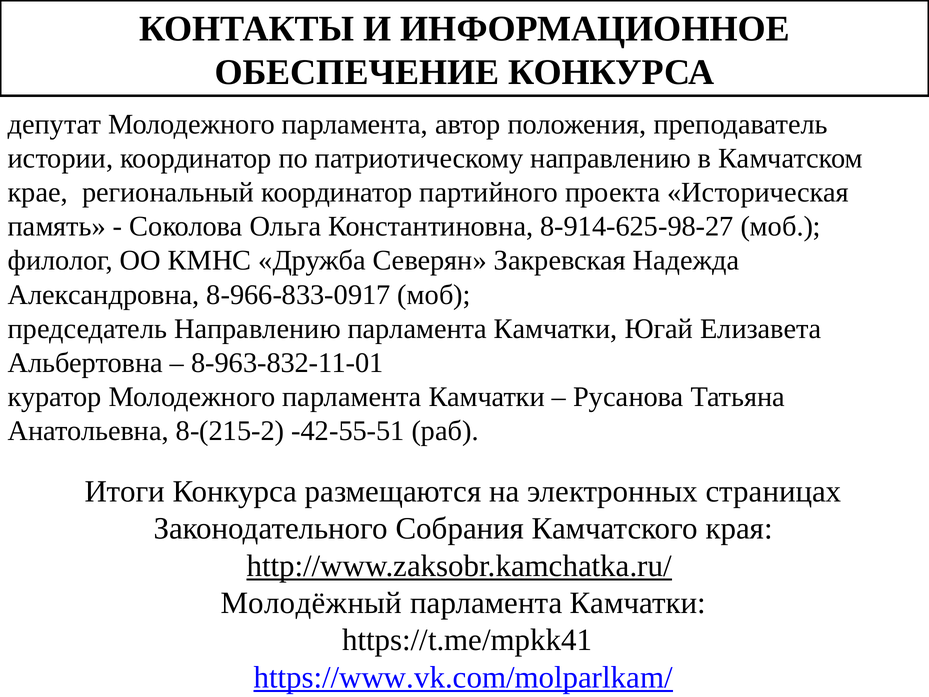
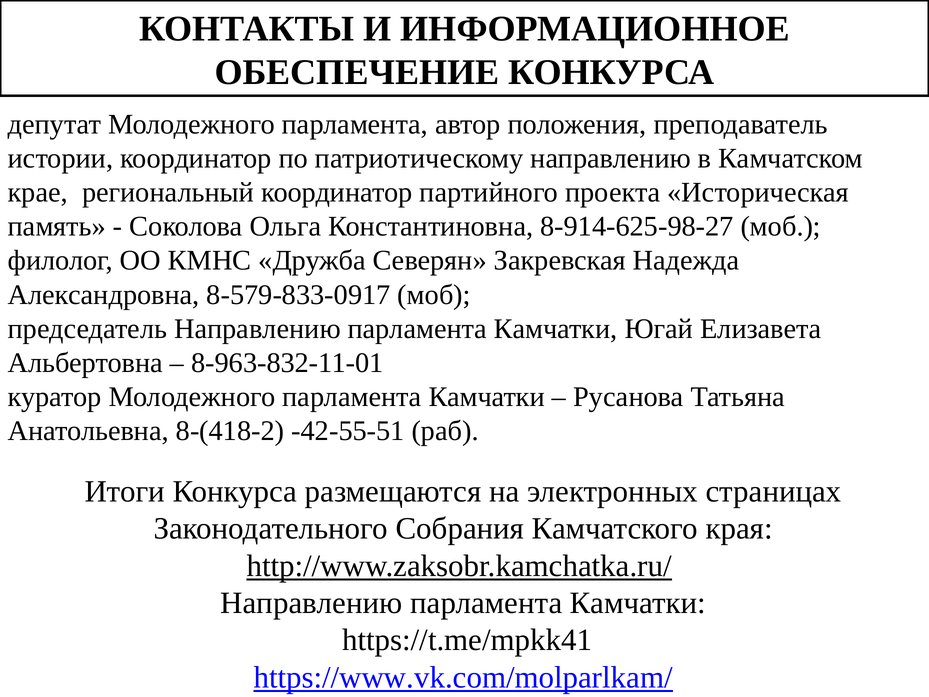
8-966-833-0917: 8-966-833-0917 -> 8-579-833-0917 (298, 295)
8-(215-2: 8-(215-2 -> 8-(418-2 (230, 431)
Молодёжный: Молодёжный -> Направлению (311, 603)
